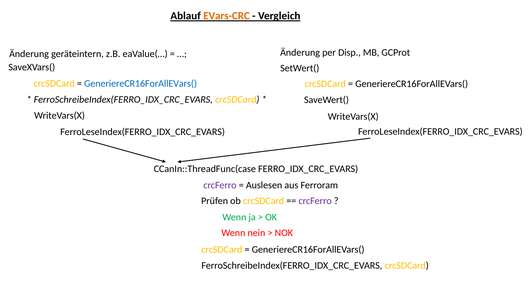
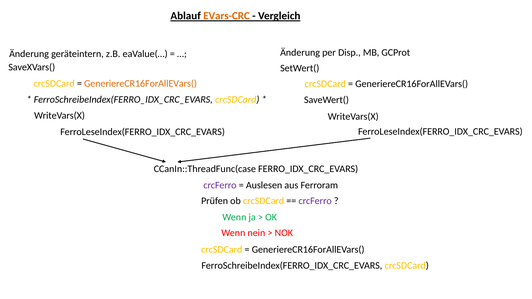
GeneriereCR16ForAllEVars( colour: blue -> orange (141, 83)
